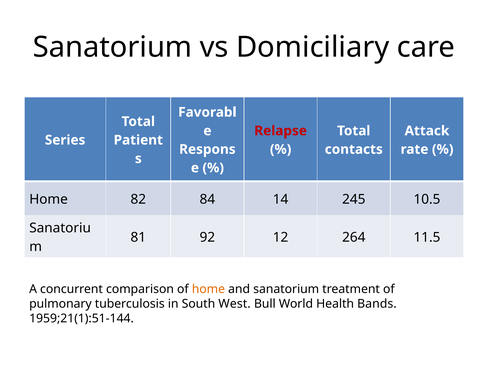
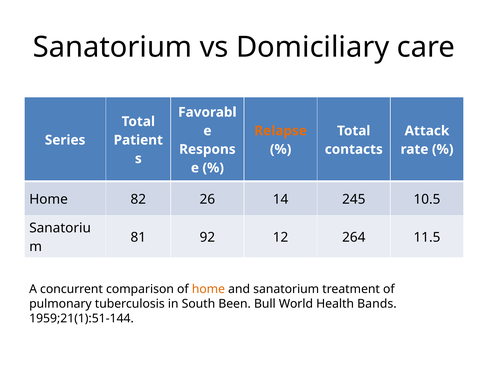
Relapse colour: red -> orange (281, 131)
84: 84 -> 26 (207, 199)
West: West -> Been (235, 304)
